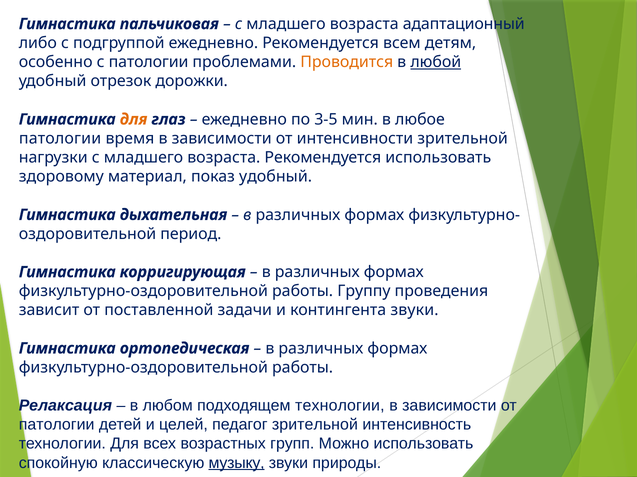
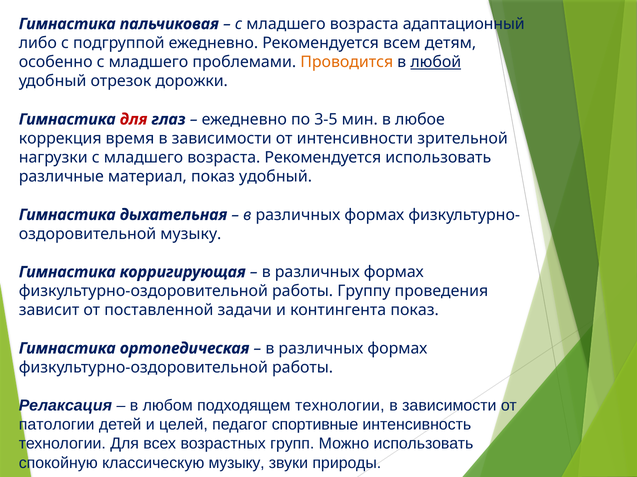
особенно с патологии: патологии -> младшего (149, 62)
для colour: orange -> red (134, 120)
патологии: патологии -> коррекция (60, 139)
здоровому: здоровому -> различные (61, 177)
период: период -> музыку (191, 234)
контингента звуки: звуки -> показ (415, 311)
педагог зрительной: зрительной -> спортивные (315, 425)
музыку underline: present -> none (237, 464)
